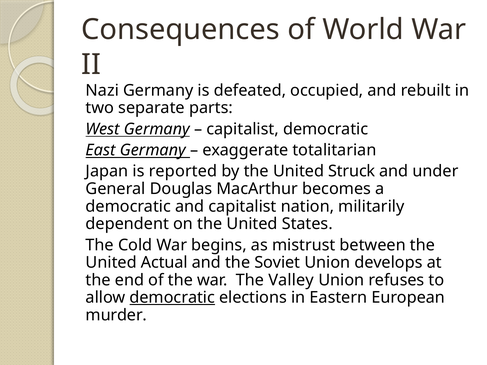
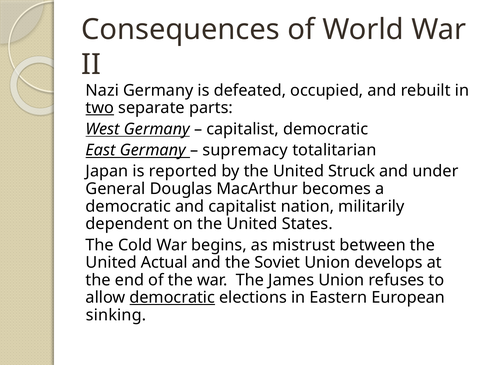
two underline: none -> present (100, 108)
exaggerate: exaggerate -> supremacy (245, 150)
Valley: Valley -> James (291, 280)
murder: murder -> sinking (116, 315)
